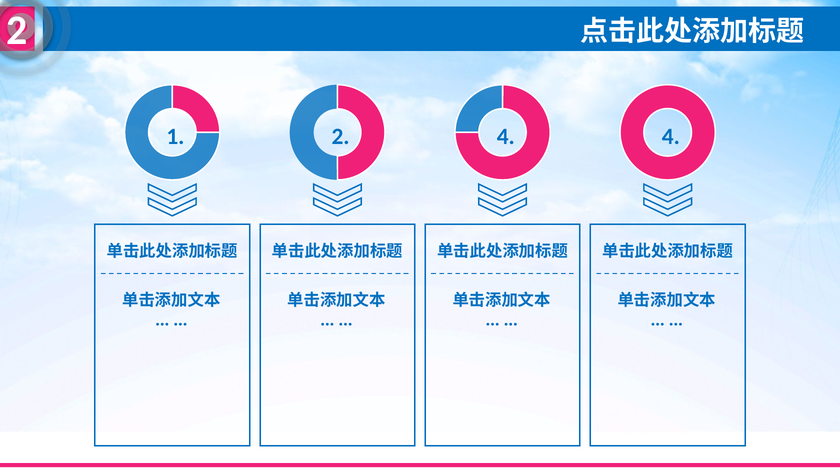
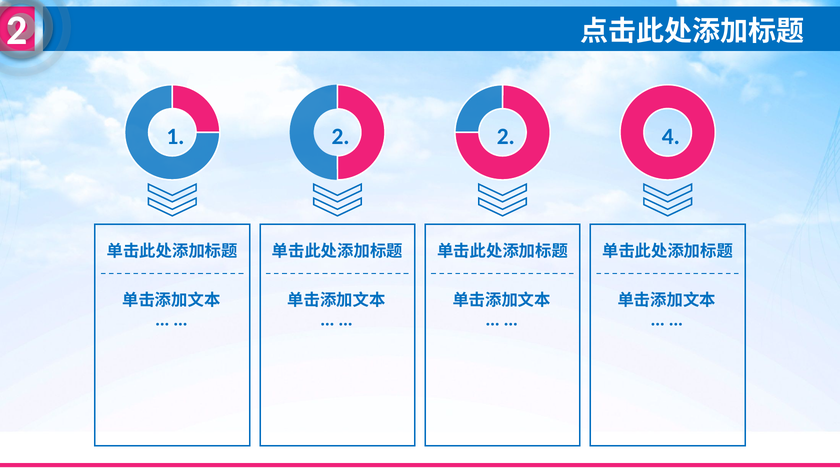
2 4: 4 -> 2 (506, 137)
